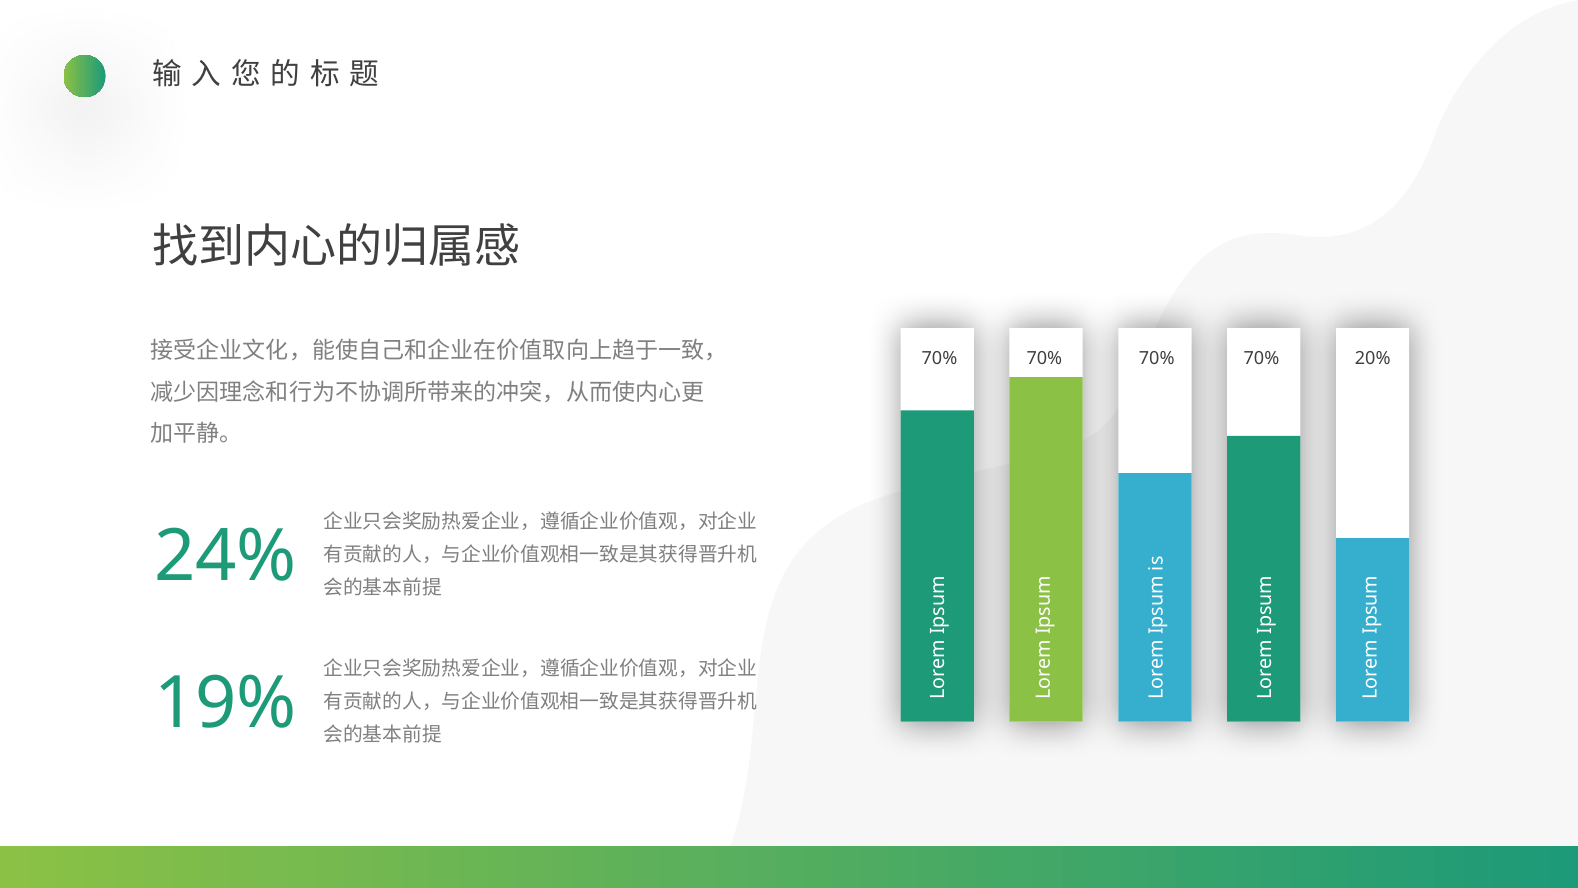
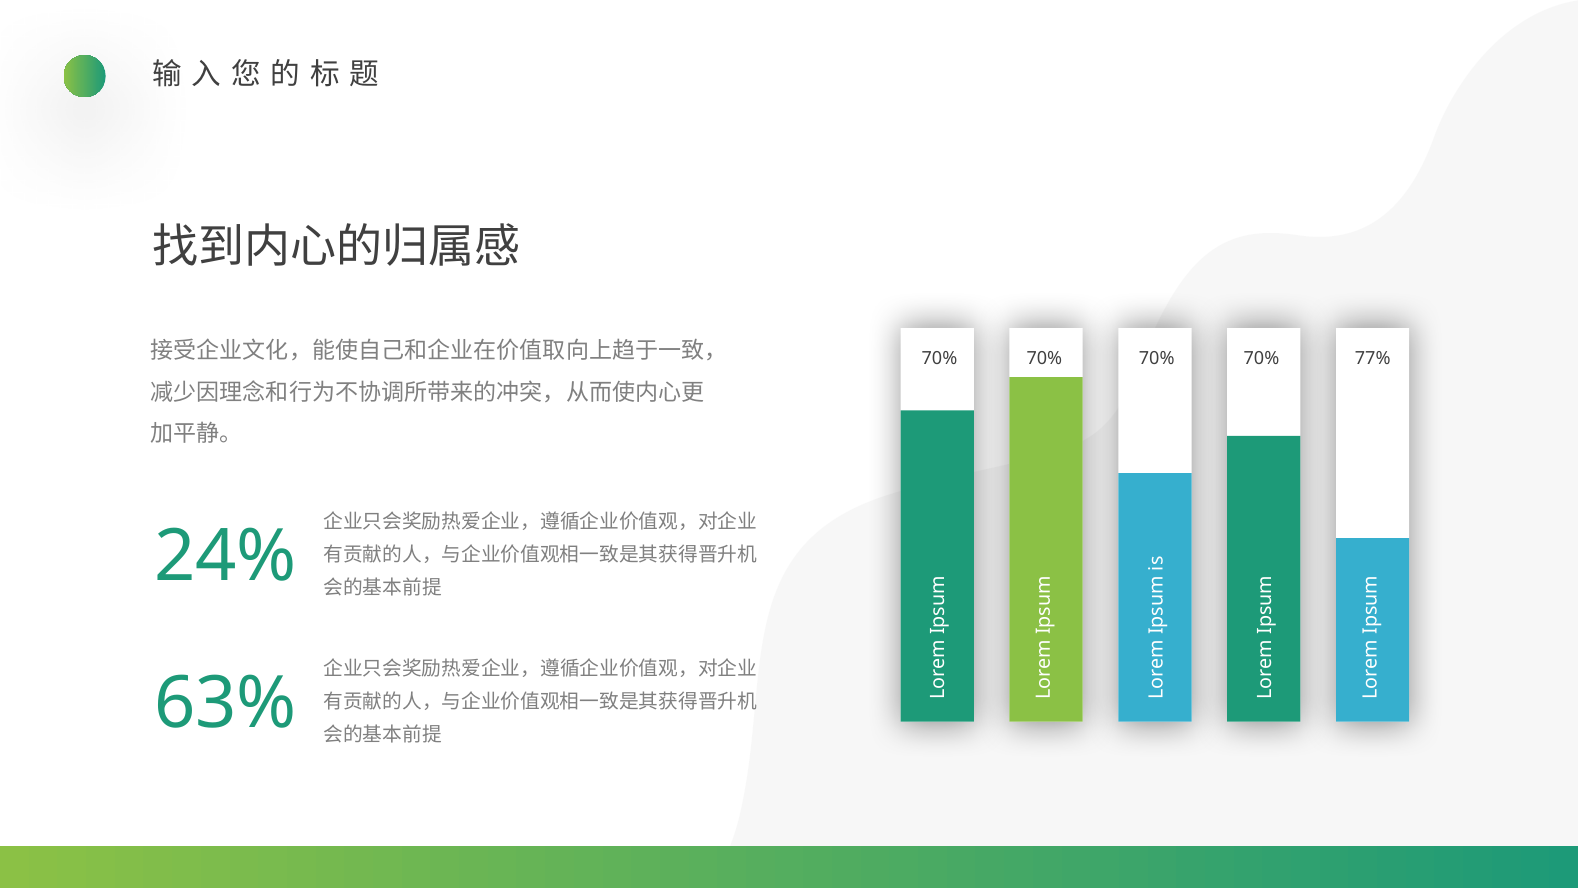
20%: 20% -> 77% (1373, 358)
19%: 19% -> 63% (225, 703)
